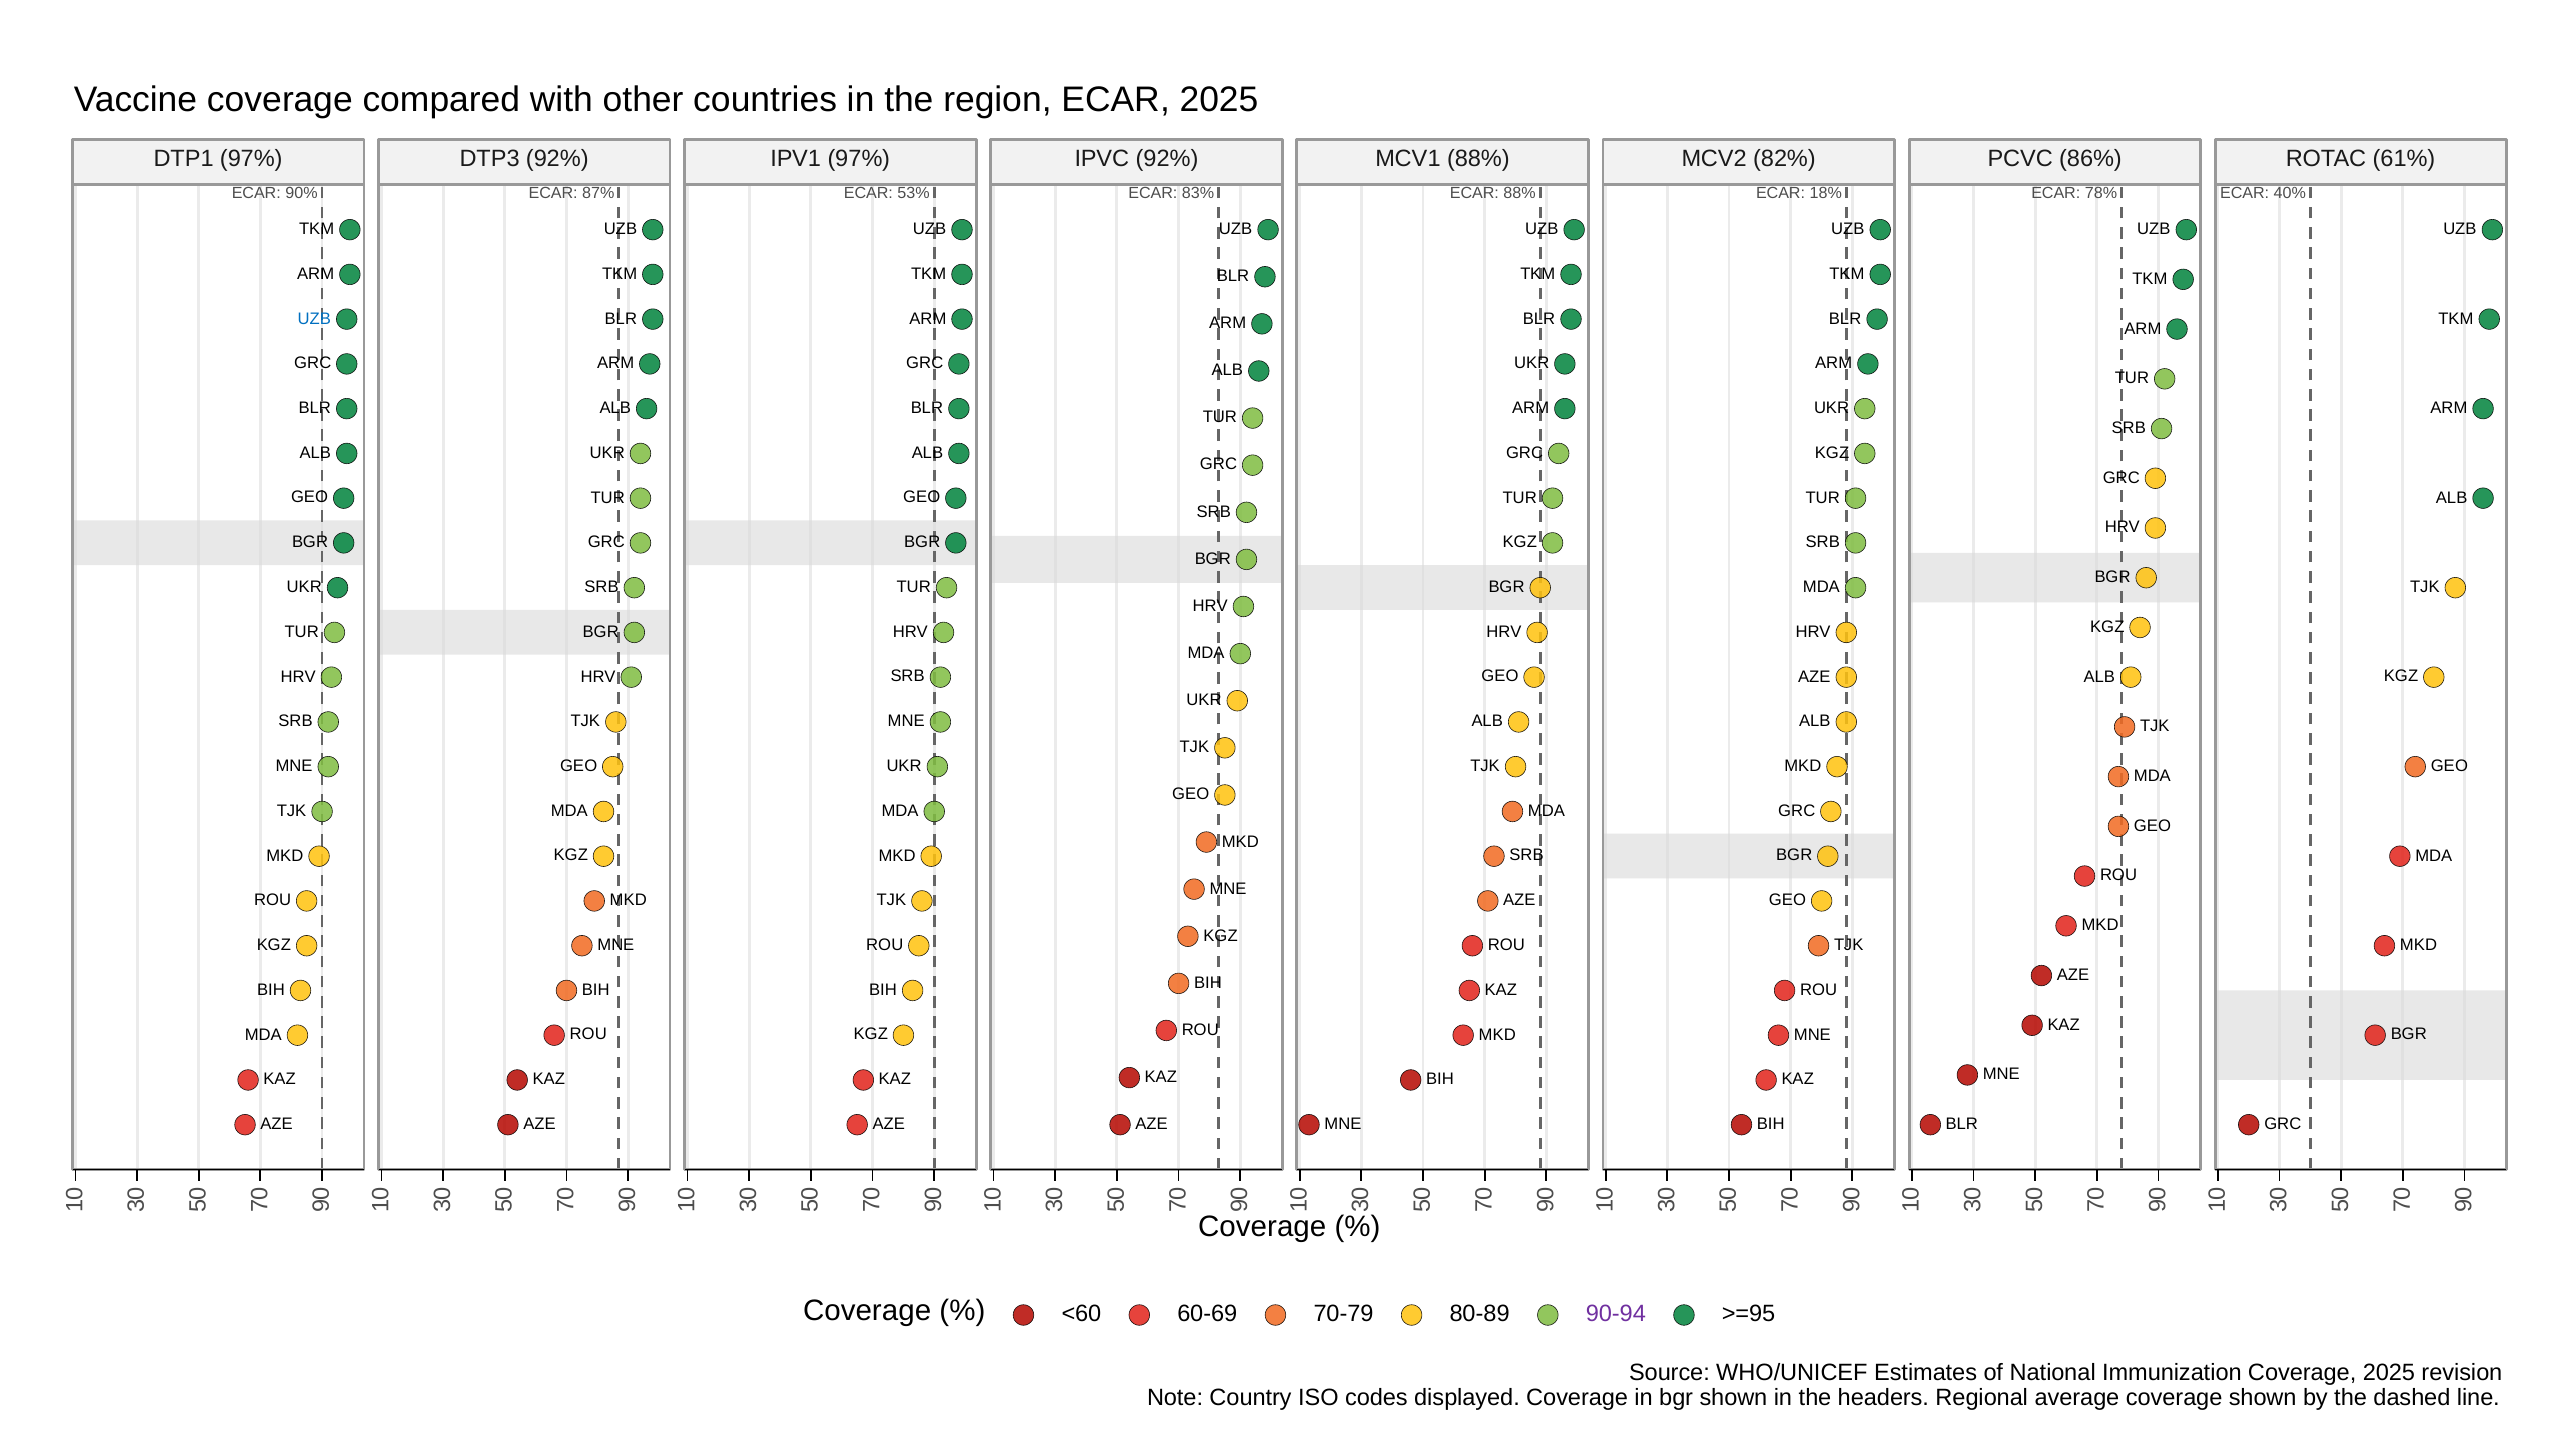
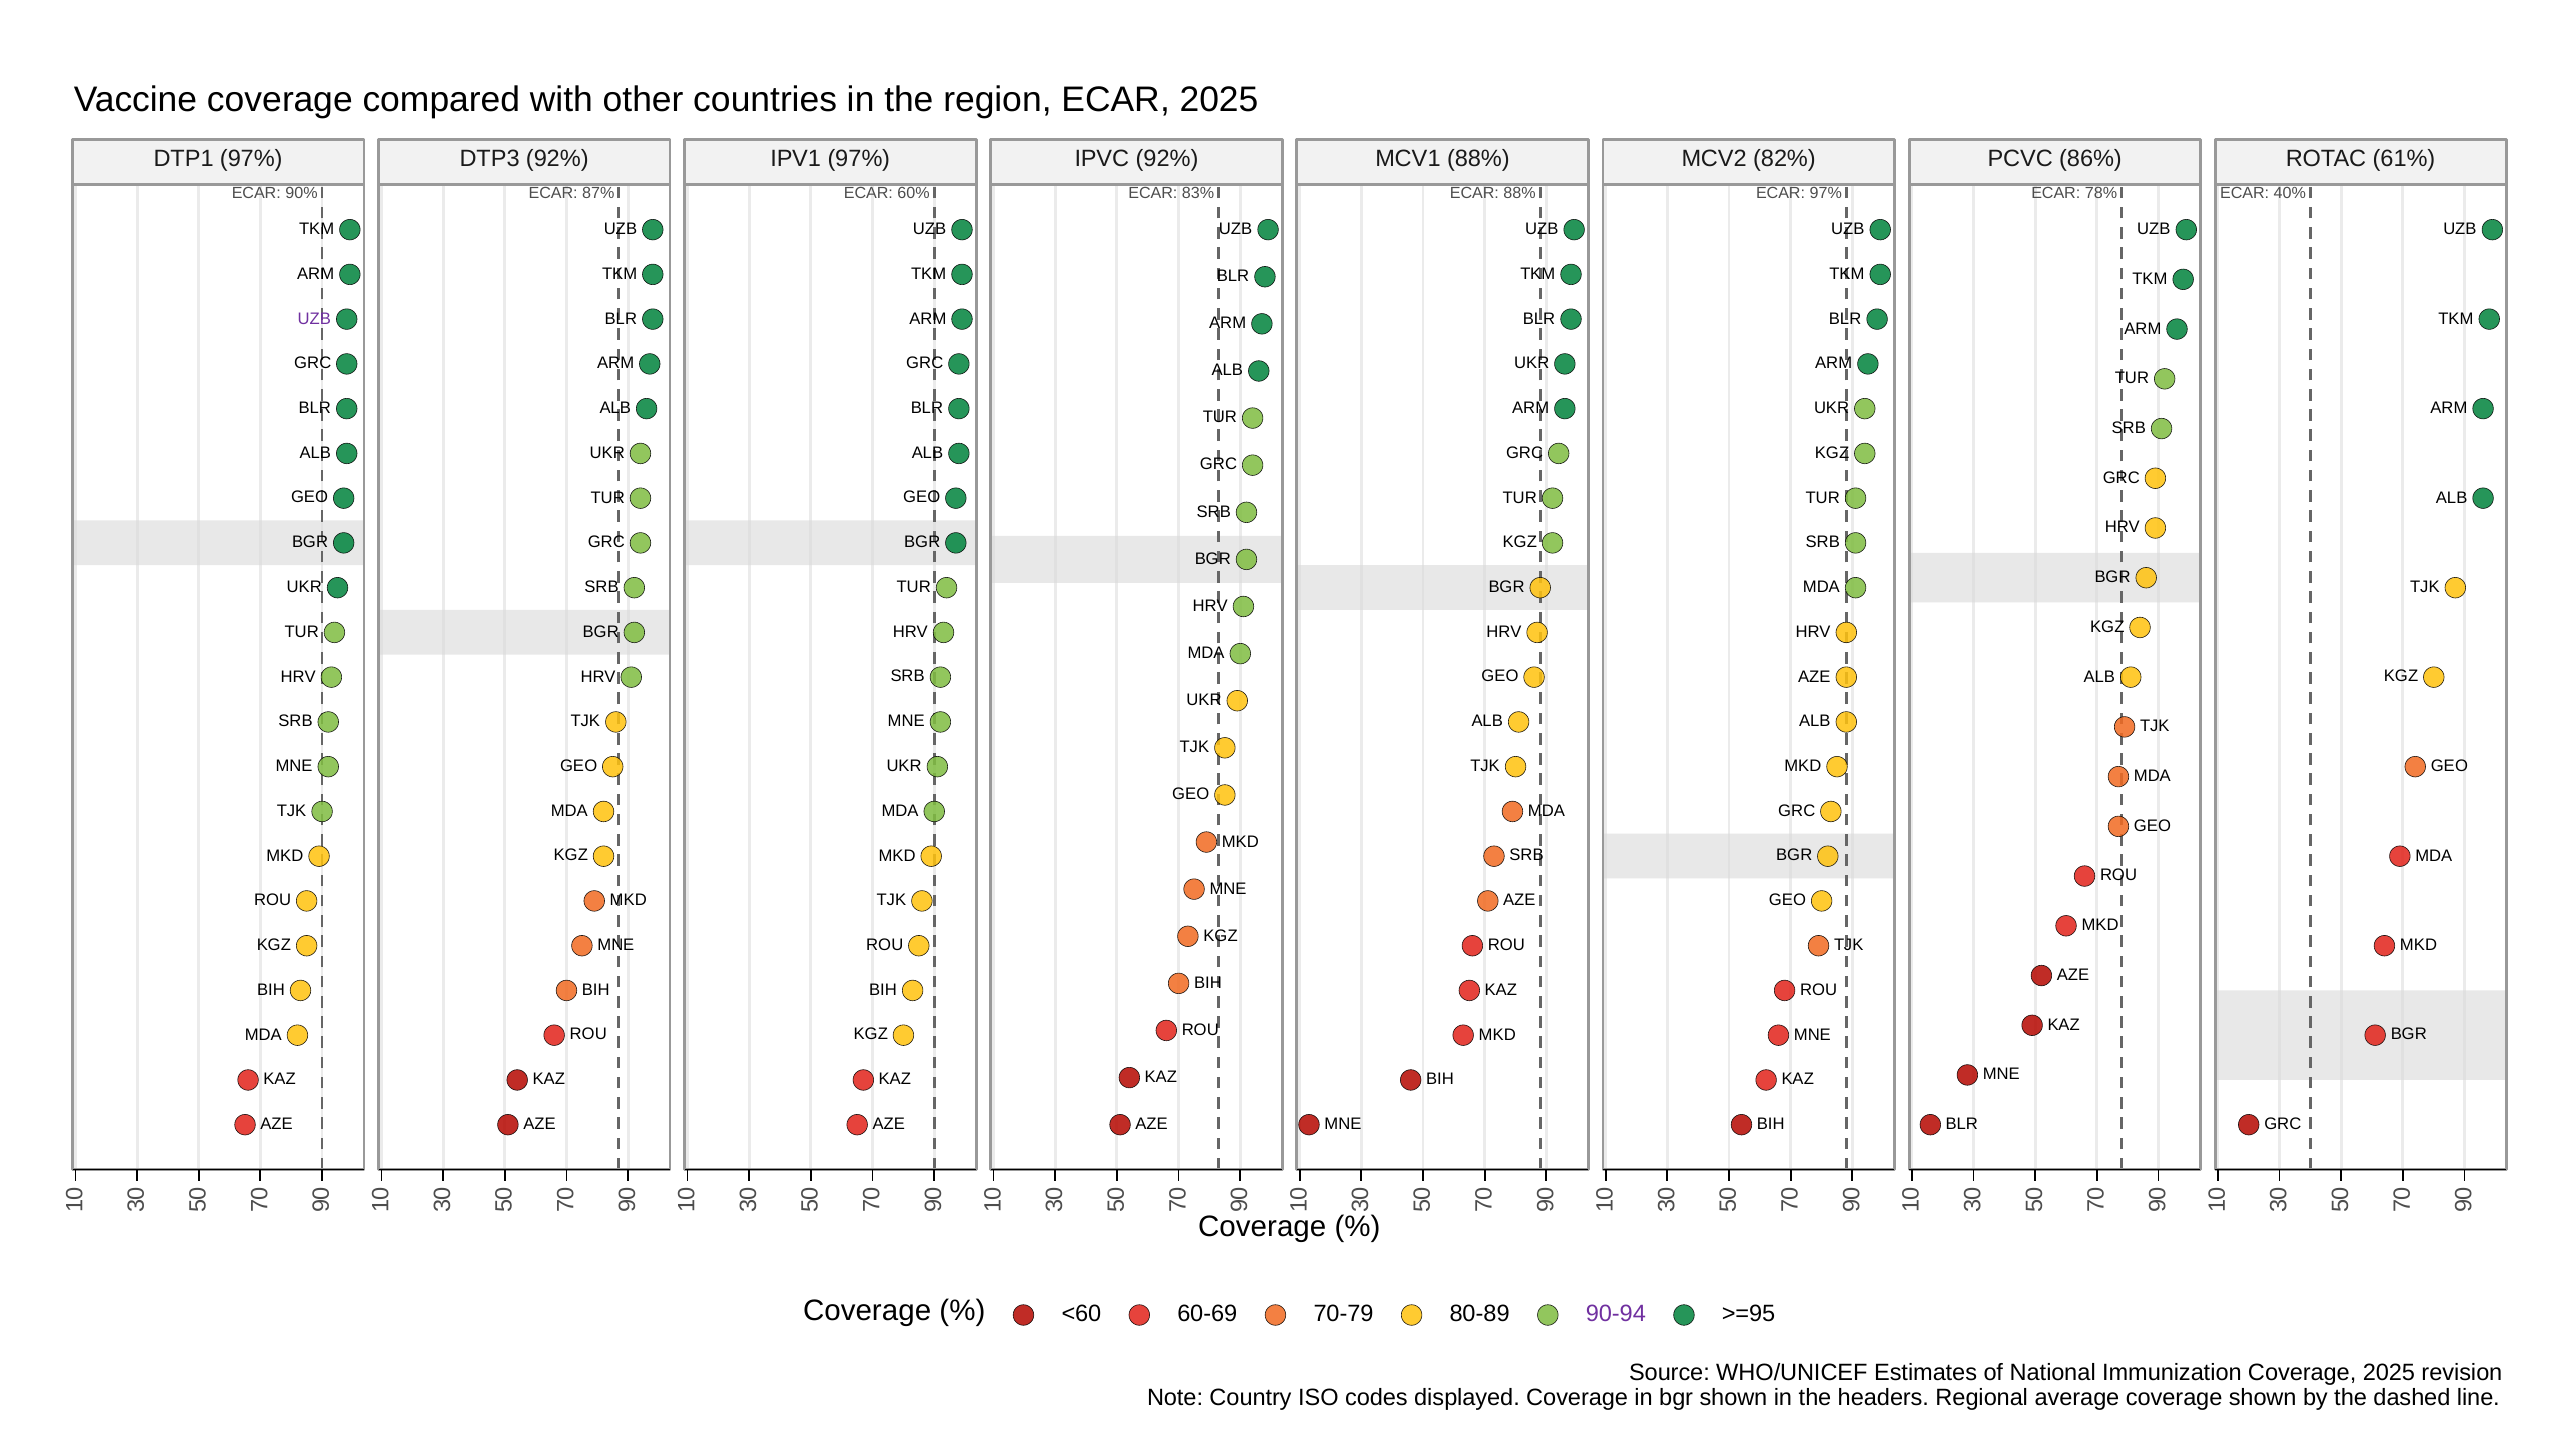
53%: 53% -> 60% (914, 193)
ECAR 18%: 18% -> 97% (1826, 193)
UZB colour: blue -> purple (314, 319)
